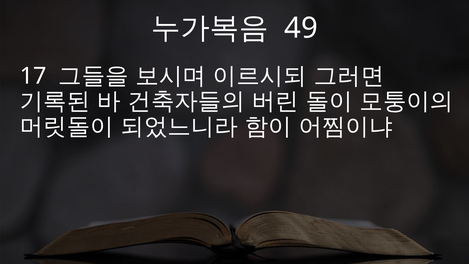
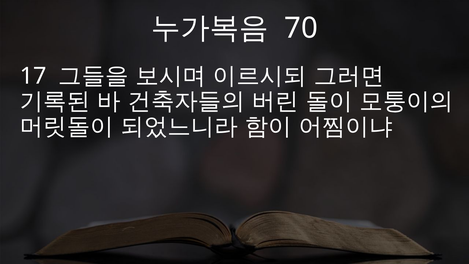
49: 49 -> 70 (301, 28)
